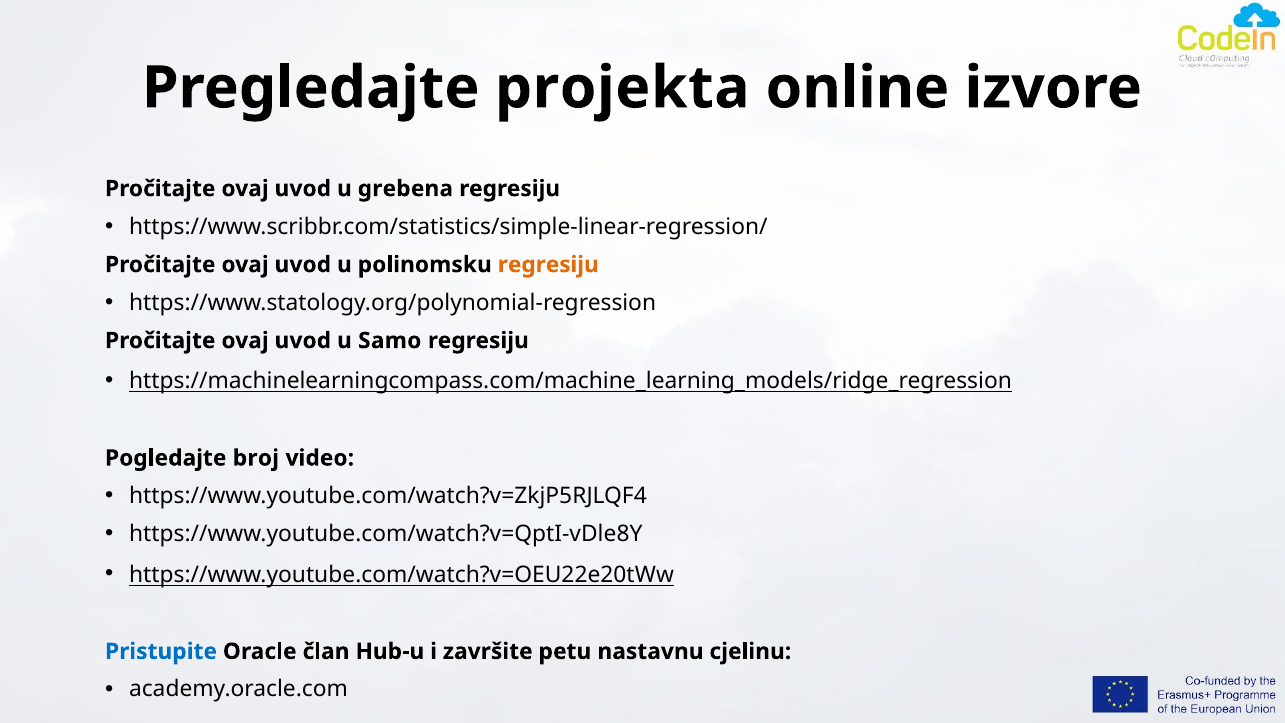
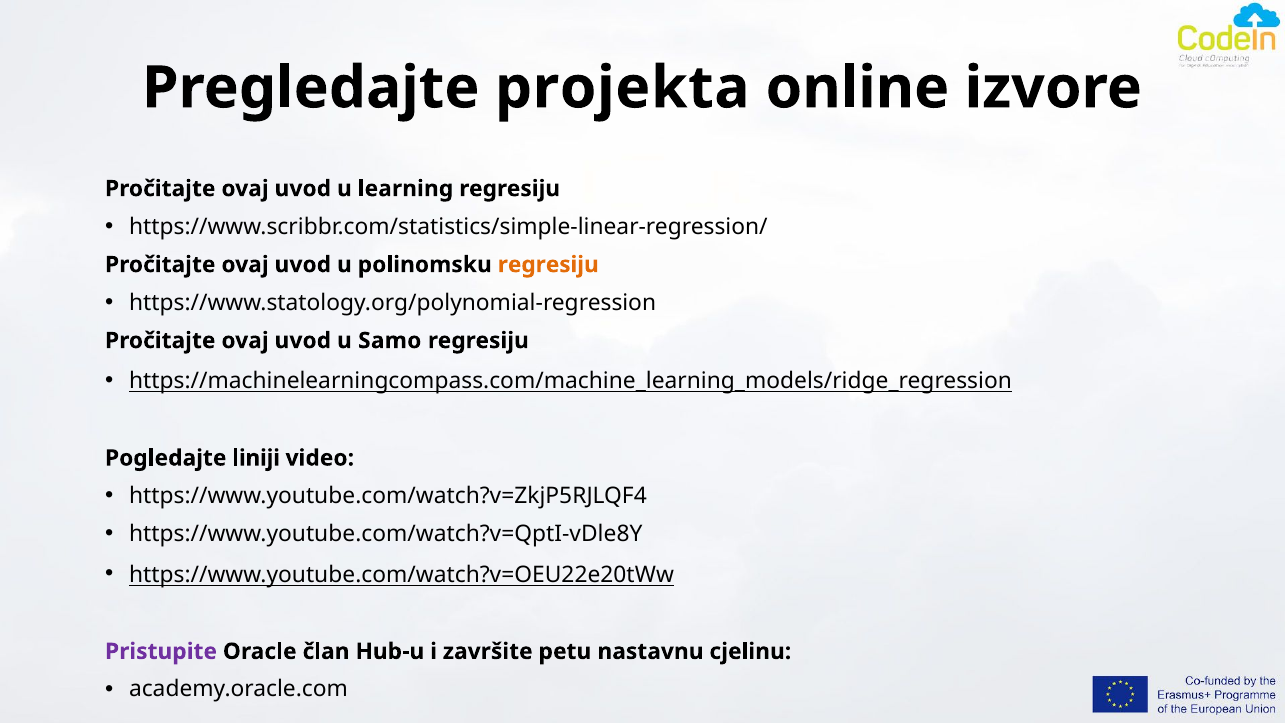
grebena: grebena -> learning (405, 189)
broj: broj -> liniji (256, 458)
Pristupite colour: blue -> purple (161, 651)
